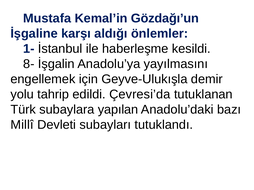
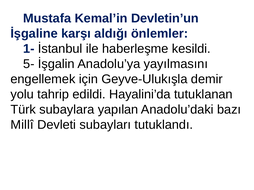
Gözdağı’un: Gözdağı’un -> Devletin’un (165, 18)
8-: 8- -> 5- (29, 64)
Çevresi’da: Çevresi’da -> Hayalini’da (140, 95)
